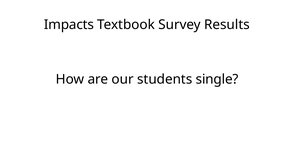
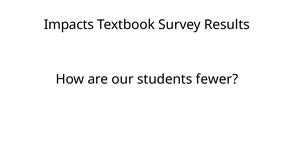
single: single -> fewer (217, 79)
